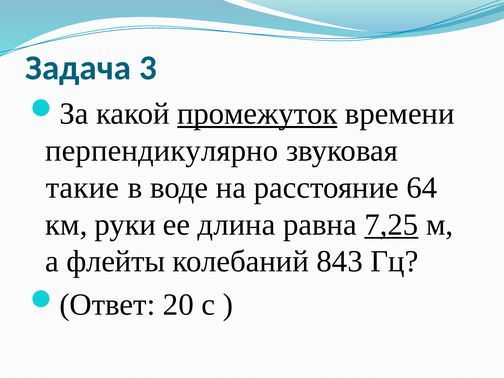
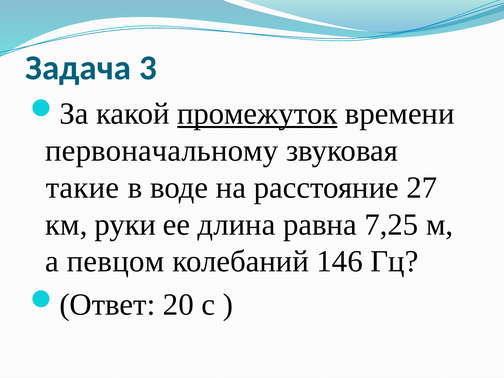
перпендикулярно: перпендикулярно -> первоначальному (162, 151)
64: 64 -> 27 (422, 188)
7,25 underline: present -> none (391, 225)
флейты: флейты -> певцом (116, 261)
843: 843 -> 146 (340, 261)
